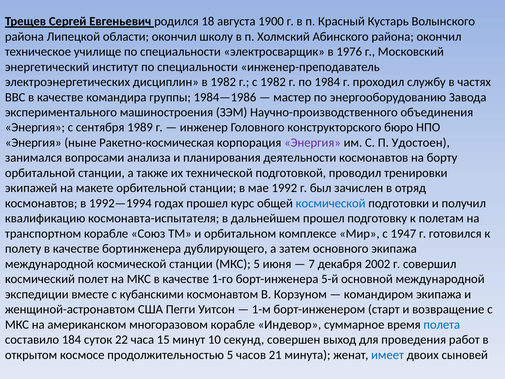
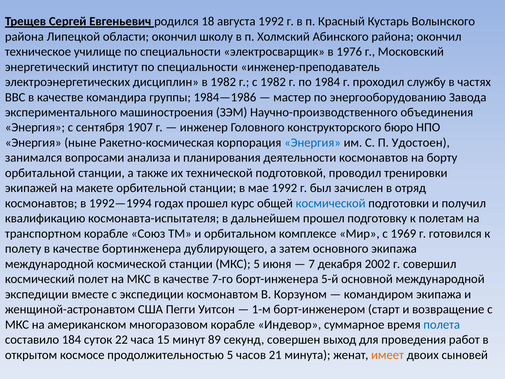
августа 1900: 1900 -> 1992 (271, 21)
1989: 1989 -> 1907 (140, 127)
Энергия colour: purple -> blue (313, 143)
1947: 1947 -> 1969 (403, 233)
1-го: 1-го -> 7-го (222, 279)
с кубанскими: кубанскими -> экспедиции (152, 294)
10: 10 -> 89 (214, 340)
имеет colour: blue -> orange (388, 355)
